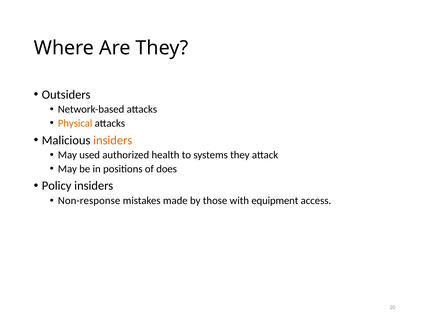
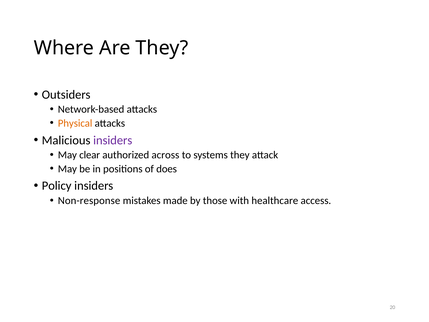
insiders colour: orange -> purple (113, 140)
used: used -> clear (90, 155)
health: health -> across (165, 155)
equipment: equipment -> healthcare (275, 201)
